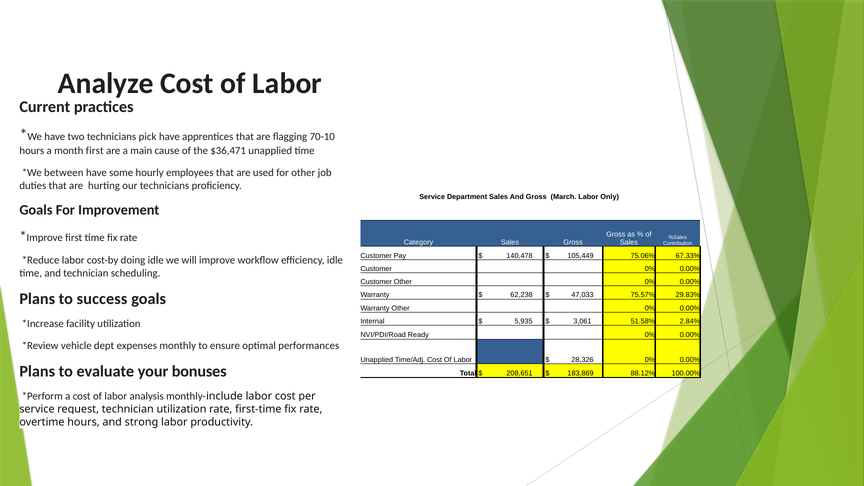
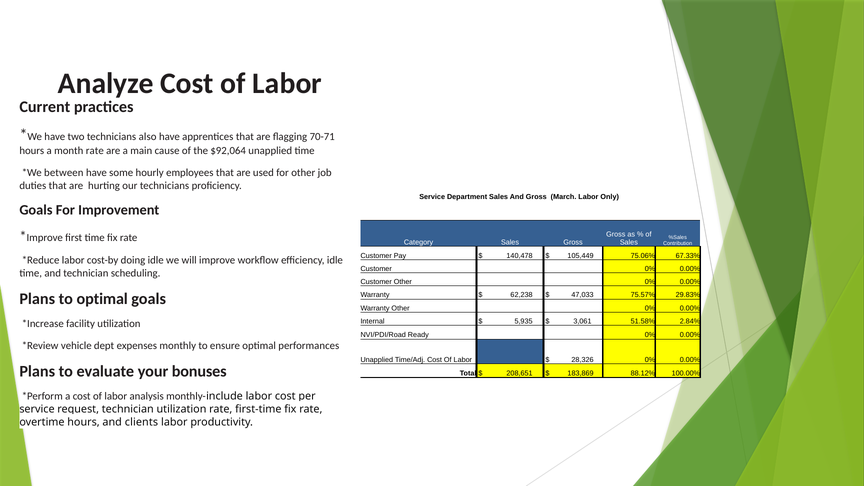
pick: pick -> also (148, 137)
70-10: 70-10 -> 70-71 (322, 137)
month first: first -> rate (95, 151)
$36,471: $36,471 -> $92,064 (228, 151)
to success: success -> optimal (102, 299)
strong: strong -> clients (141, 422)
